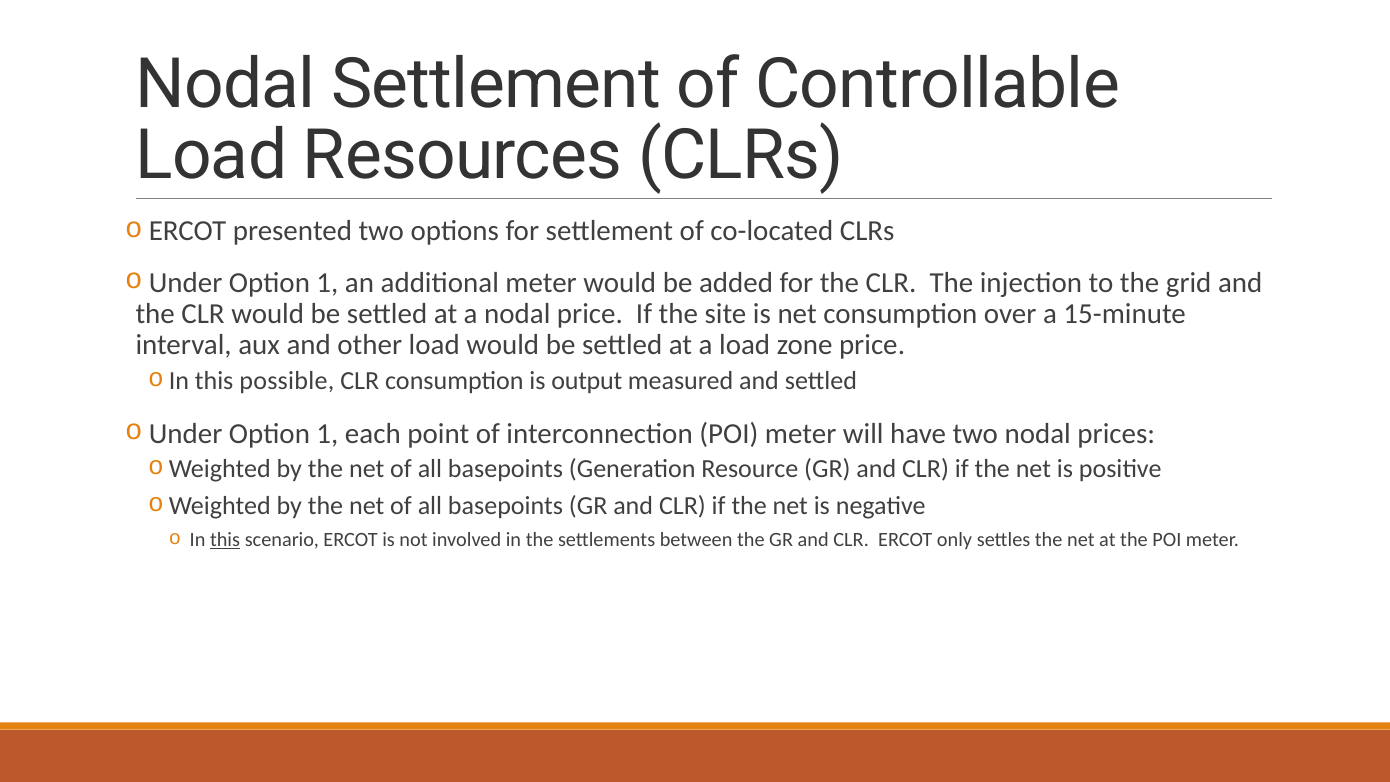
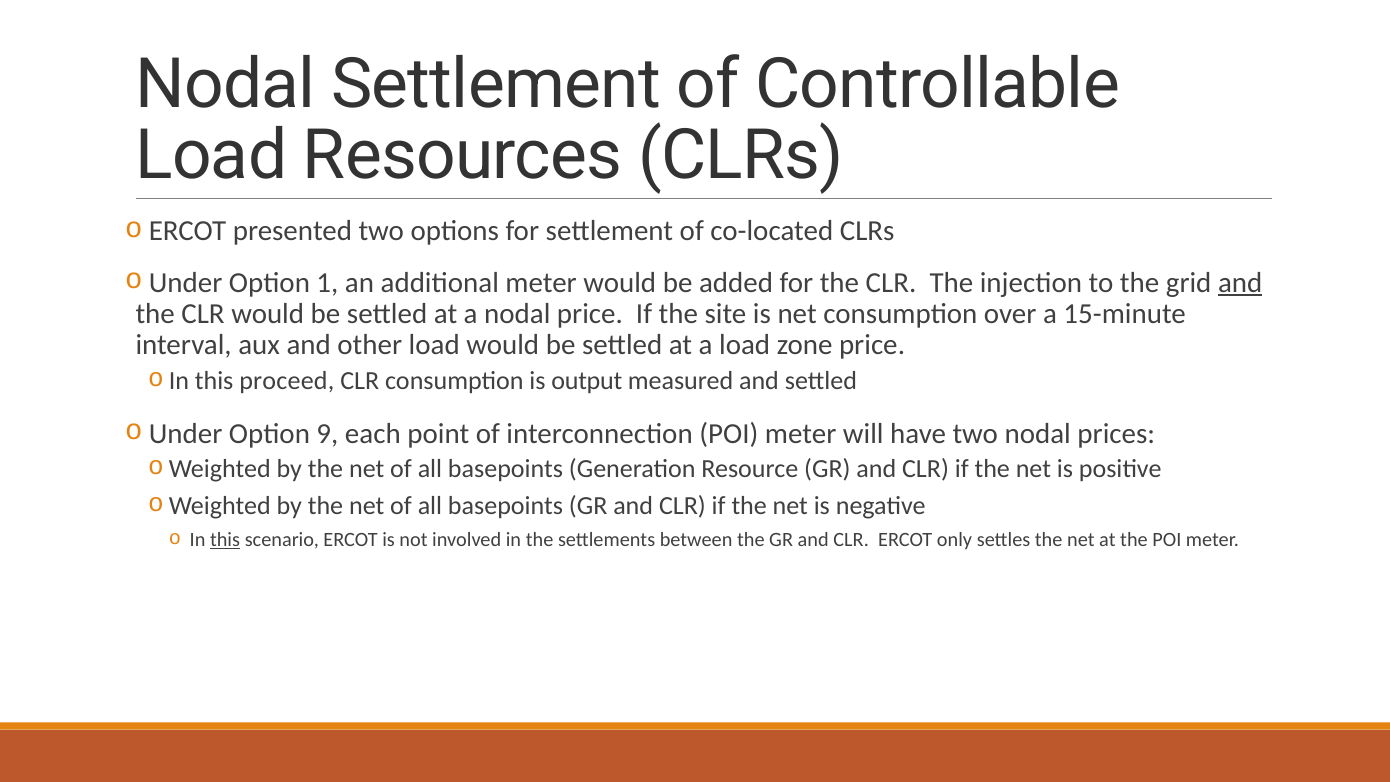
and underline: none -> present (1240, 283)
possible: possible -> proceed (287, 381)
1: 1 -> 9 (327, 434)
